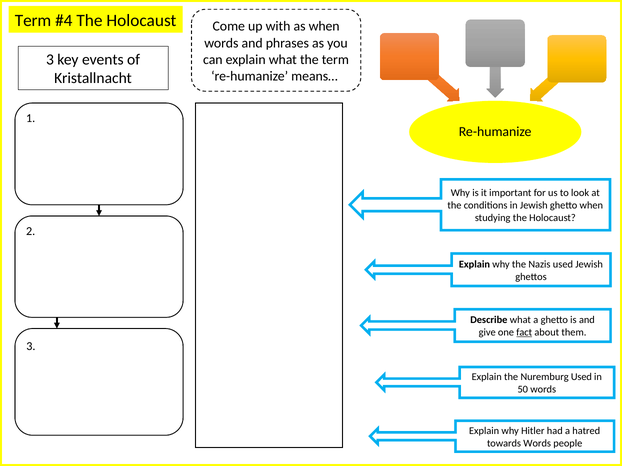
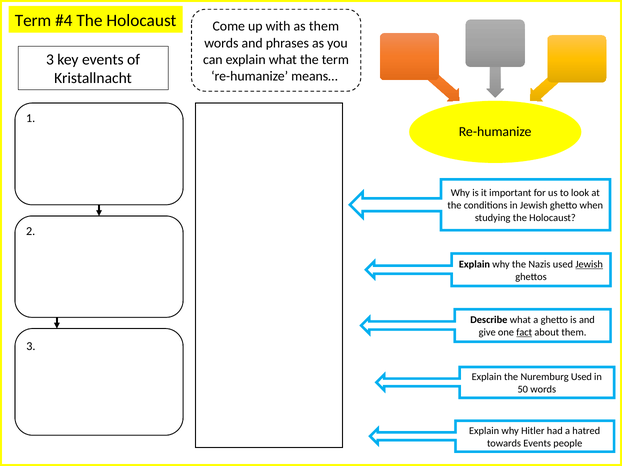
as when: when -> them (324, 26)
Jewish underline: none -> present (589, 265)
towards Words: Words -> Events (537, 444)
